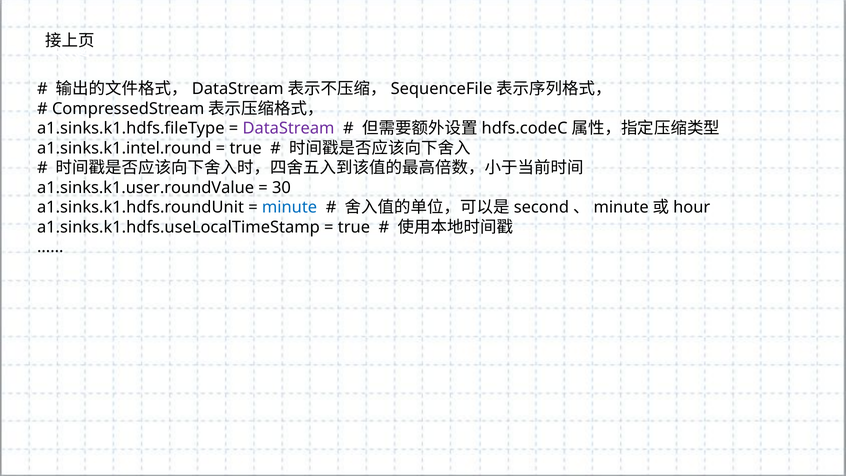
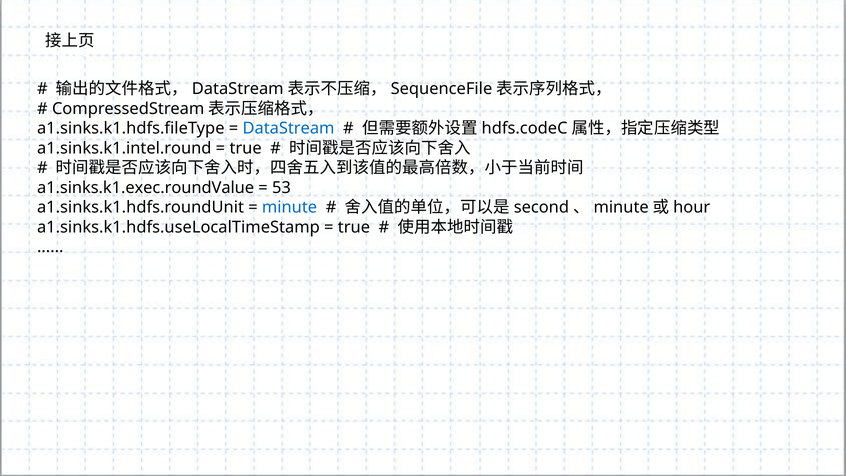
DataStream colour: purple -> blue (289, 128)
a1.sinks.k1.user.roundValue: a1.sinks.k1.user.roundValue -> a1.sinks.k1.exec.roundValue (146, 188)
30: 30 -> 53 (281, 188)
